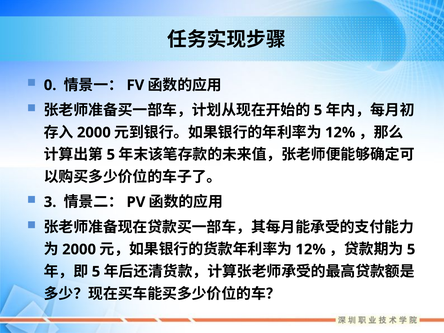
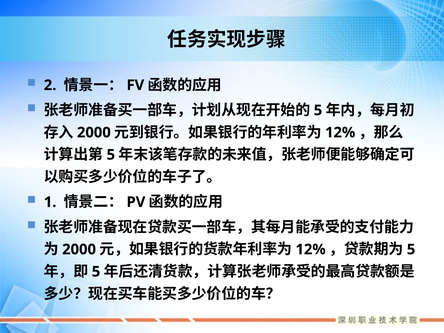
0: 0 -> 2 (50, 85)
3: 3 -> 1 (50, 202)
